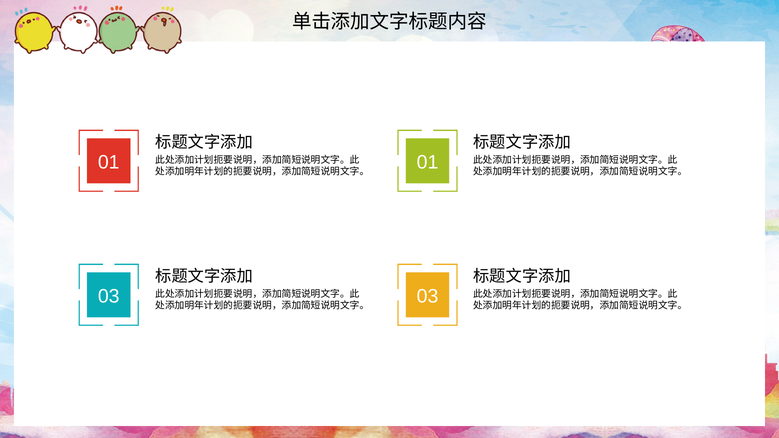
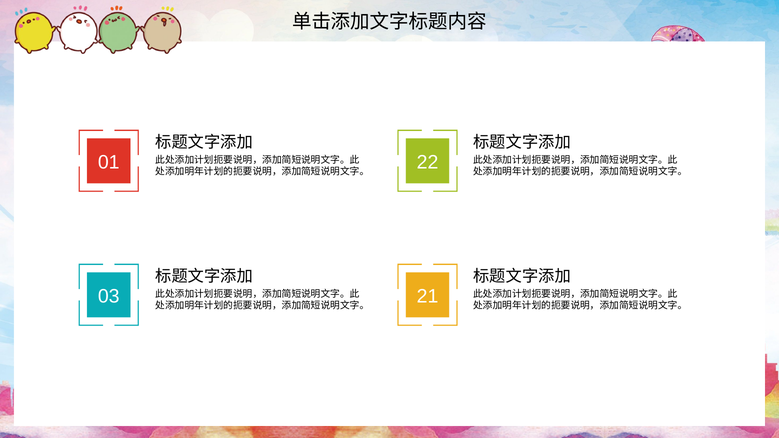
01 01: 01 -> 22 (428, 162)
03 03: 03 -> 21 (428, 296)
